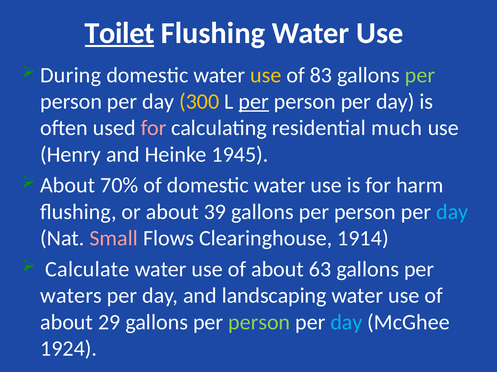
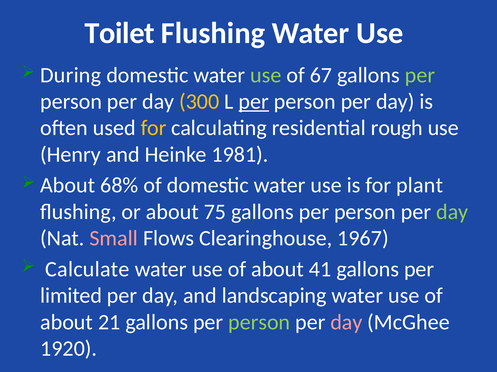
Toilet underline: present -> none (120, 33)
use colour: yellow -> light green (266, 75)
83: 83 -> 67 (321, 75)
for colour: pink -> yellow (154, 128)
much: much -> rough (397, 128)
1945: 1945 -> 1981 (240, 155)
70%: 70% -> 68% (119, 186)
harm: harm -> plant (420, 186)
39: 39 -> 75 (215, 212)
day colour: light blue -> light green (452, 212)
1914: 1914 -> 1967 (363, 239)
63: 63 -> 41 (320, 270)
waters: waters -> limited (71, 296)
29: 29 -> 21 (109, 323)
day colour: light blue -> pink (346, 323)
1924: 1924 -> 1920 (69, 349)
